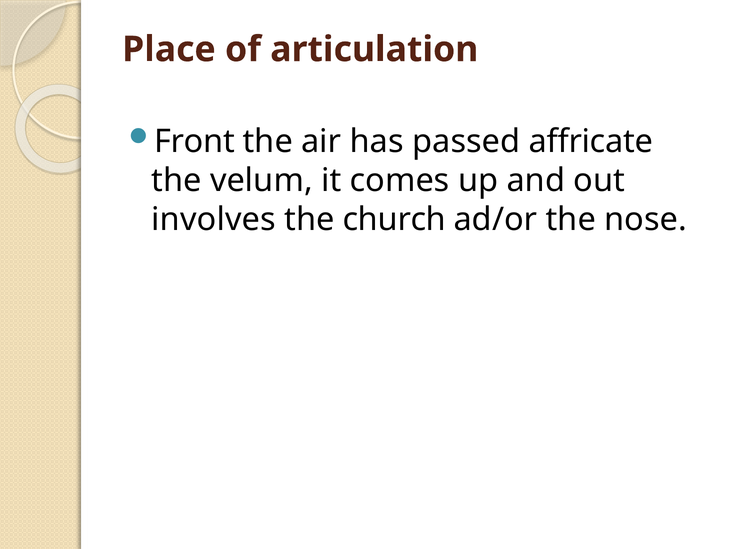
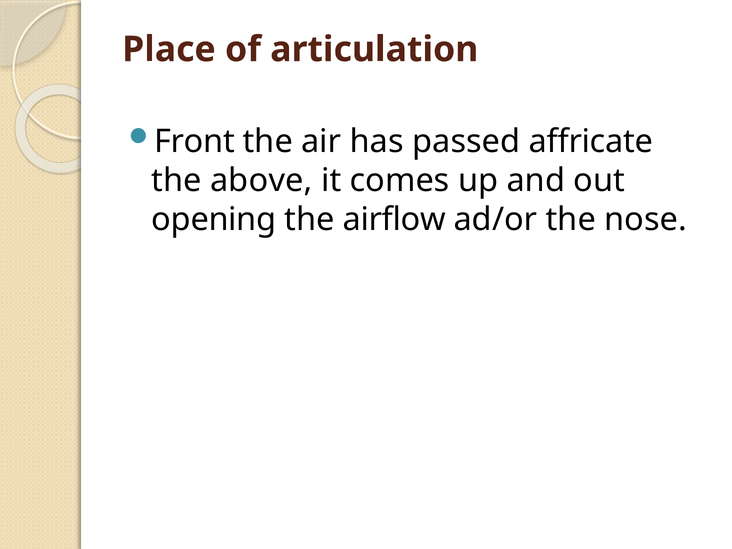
velum: velum -> above (261, 180)
involves: involves -> opening (214, 219)
church: church -> airflow (394, 219)
